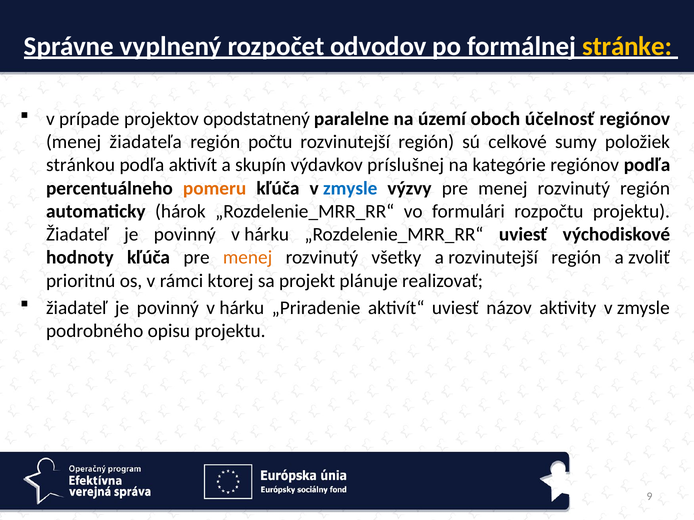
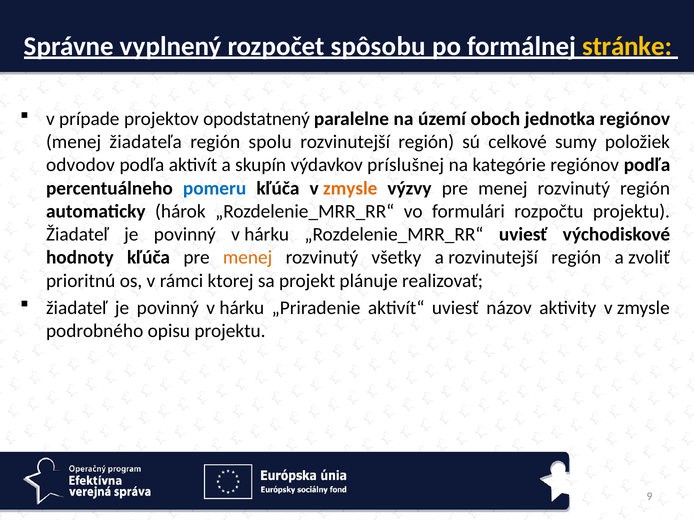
odvodov: odvodov -> spôsobu (378, 46)
účelnosť: účelnosť -> jednotka (560, 119)
počtu: počtu -> spolu (270, 142)
stránkou: stránkou -> odvodov (80, 165)
pomeru colour: orange -> blue (215, 188)
zmysle colour: blue -> orange (350, 188)
